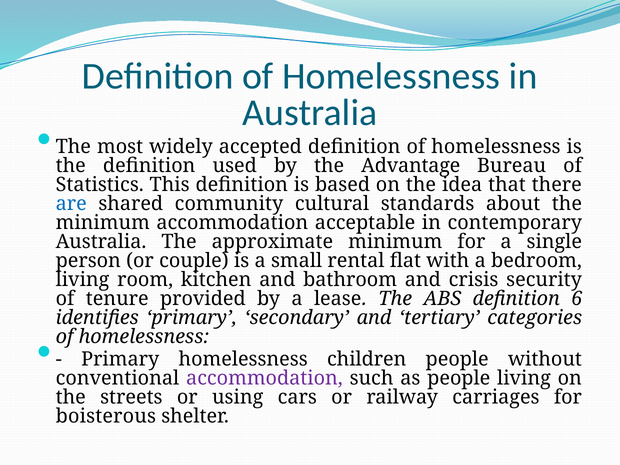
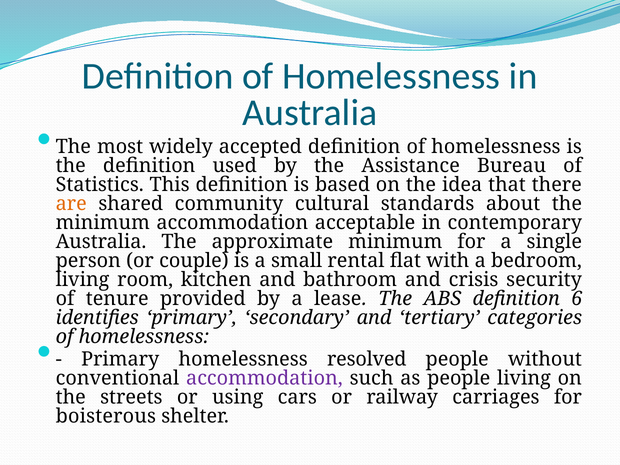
Advantage: Advantage -> Assistance (411, 166)
are colour: blue -> orange (71, 204)
children: children -> resolved (367, 359)
